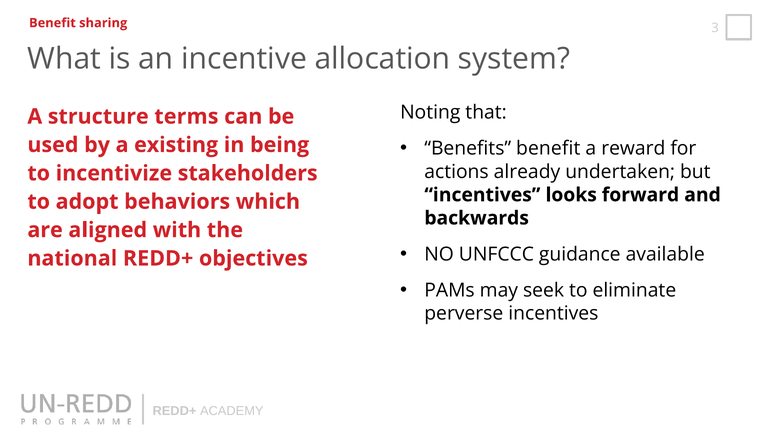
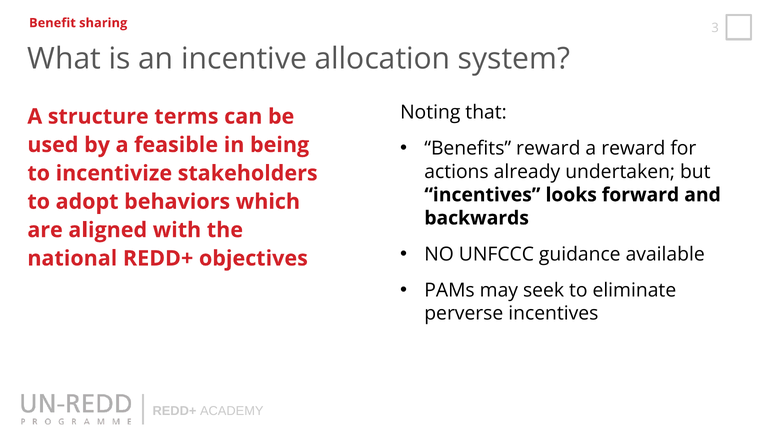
existing: existing -> feasible (176, 145)
Benefits benefit: benefit -> reward (548, 148)
